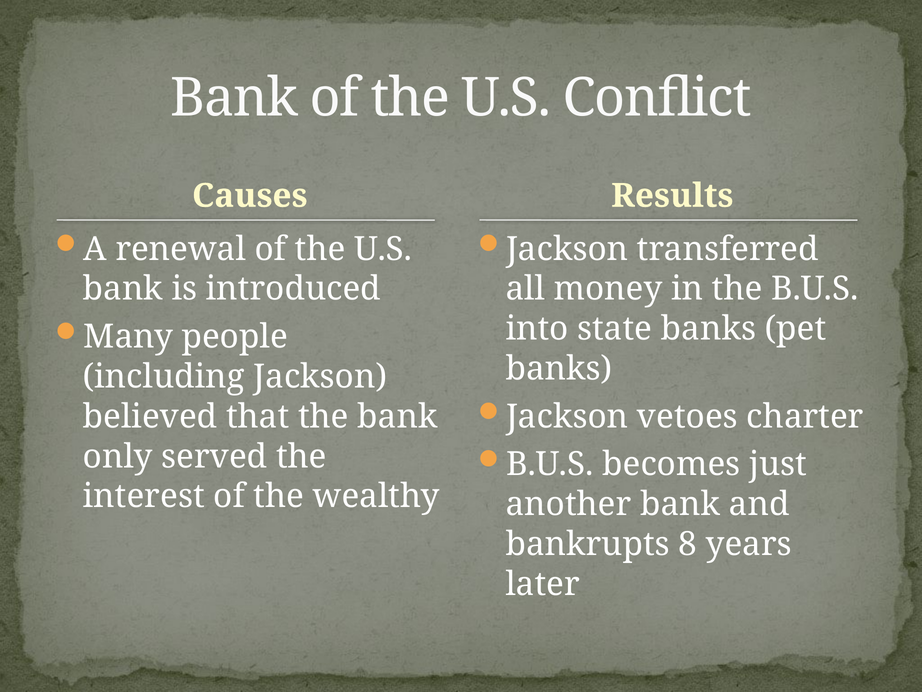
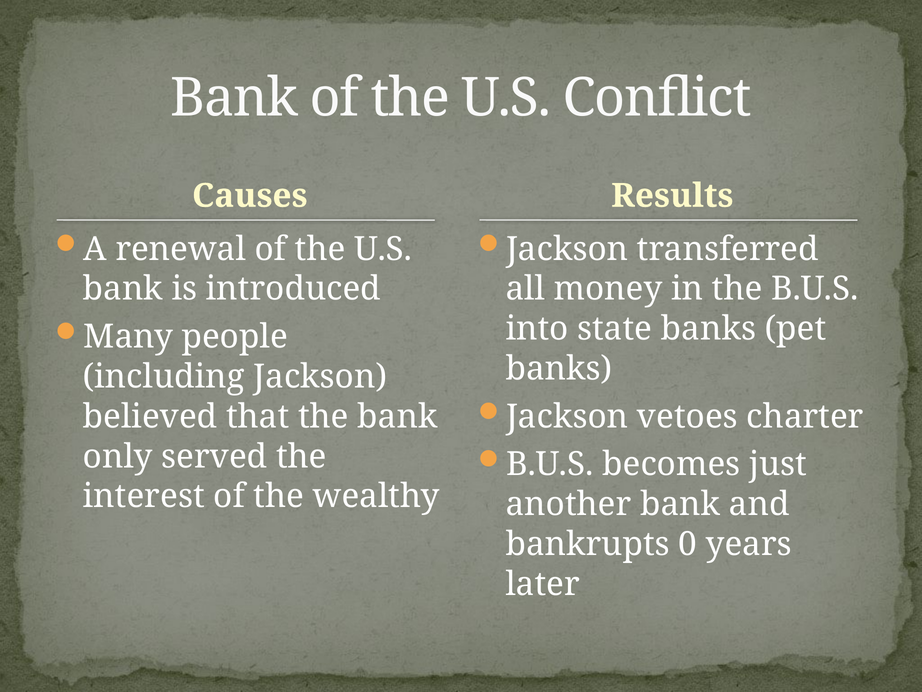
8: 8 -> 0 (688, 544)
